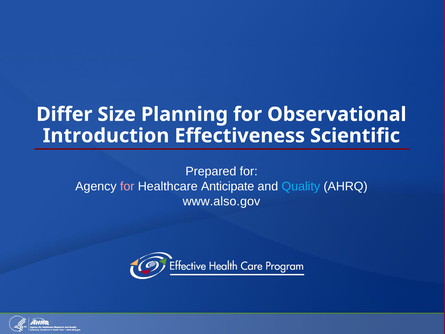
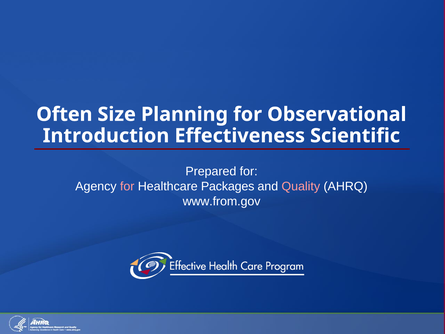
Differ: Differ -> Often (64, 114)
Anticipate: Anticipate -> Packages (228, 186)
Quality colour: light blue -> pink (301, 186)
www.also.gov: www.also.gov -> www.from.gov (222, 201)
